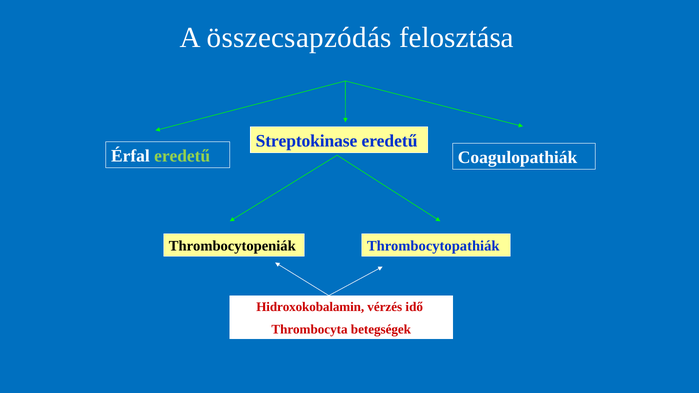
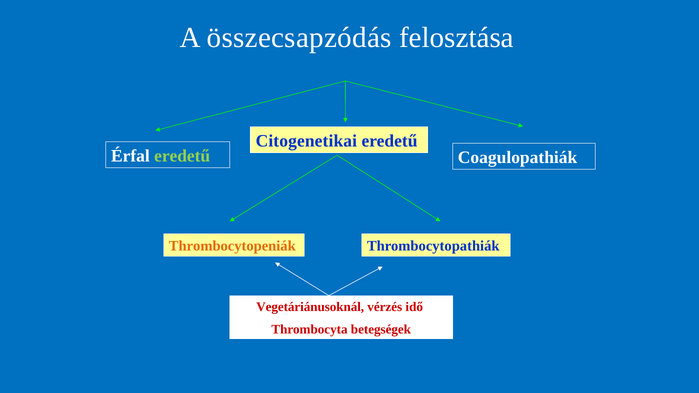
Streptokinase: Streptokinase -> Citogenetikai (306, 141)
Thrombocytopeniák colour: black -> orange (232, 246)
Hidroxokobalamin: Hidroxokobalamin -> Vegetáriánusoknál (310, 307)
